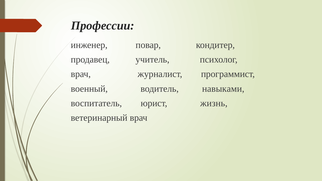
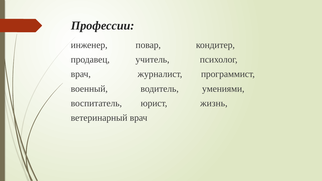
навыками: навыками -> умениями (223, 89)
